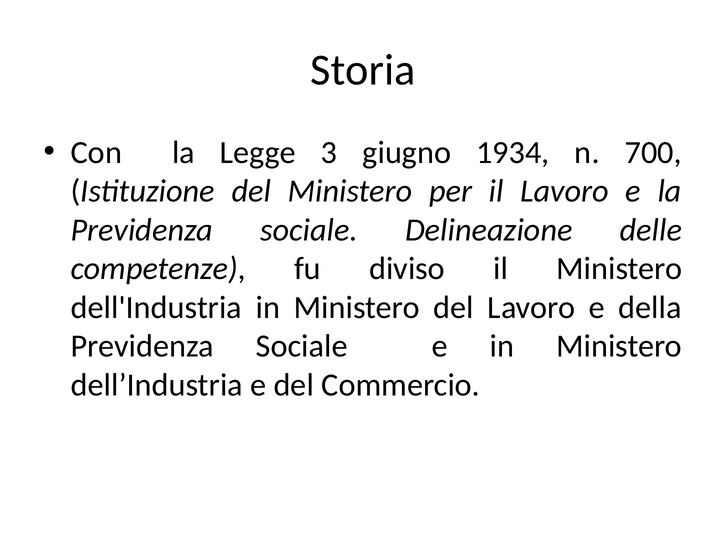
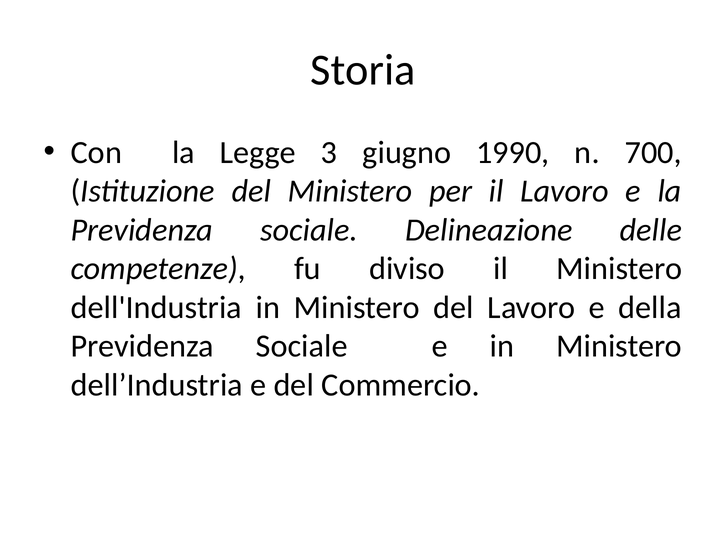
1934: 1934 -> 1990 (513, 152)
